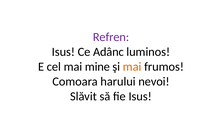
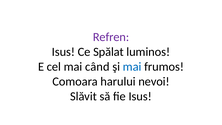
Adânc: Adânc -> Spălat (108, 52)
mine: mine -> când (97, 67)
mai colour: orange -> blue (132, 67)
